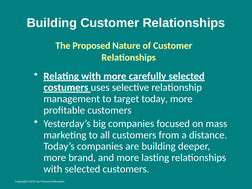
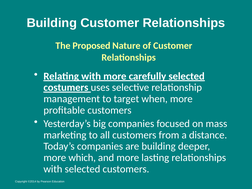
today: today -> when (155, 99)
brand: brand -> which (82, 158)
